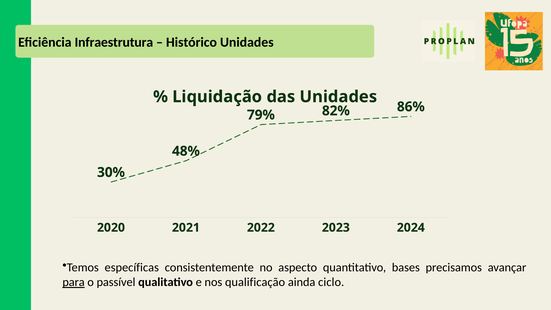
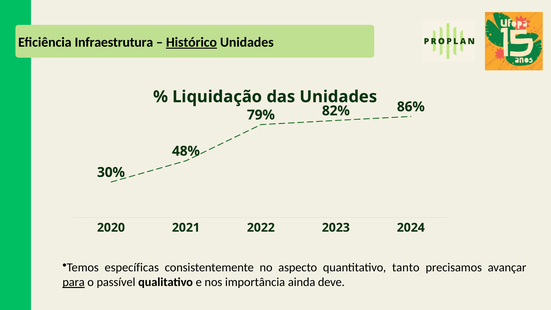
Histórico underline: none -> present (191, 42)
bases: bases -> tanto (406, 267)
qualificação: qualificação -> importância (255, 282)
ciclo: ciclo -> deve (331, 282)
